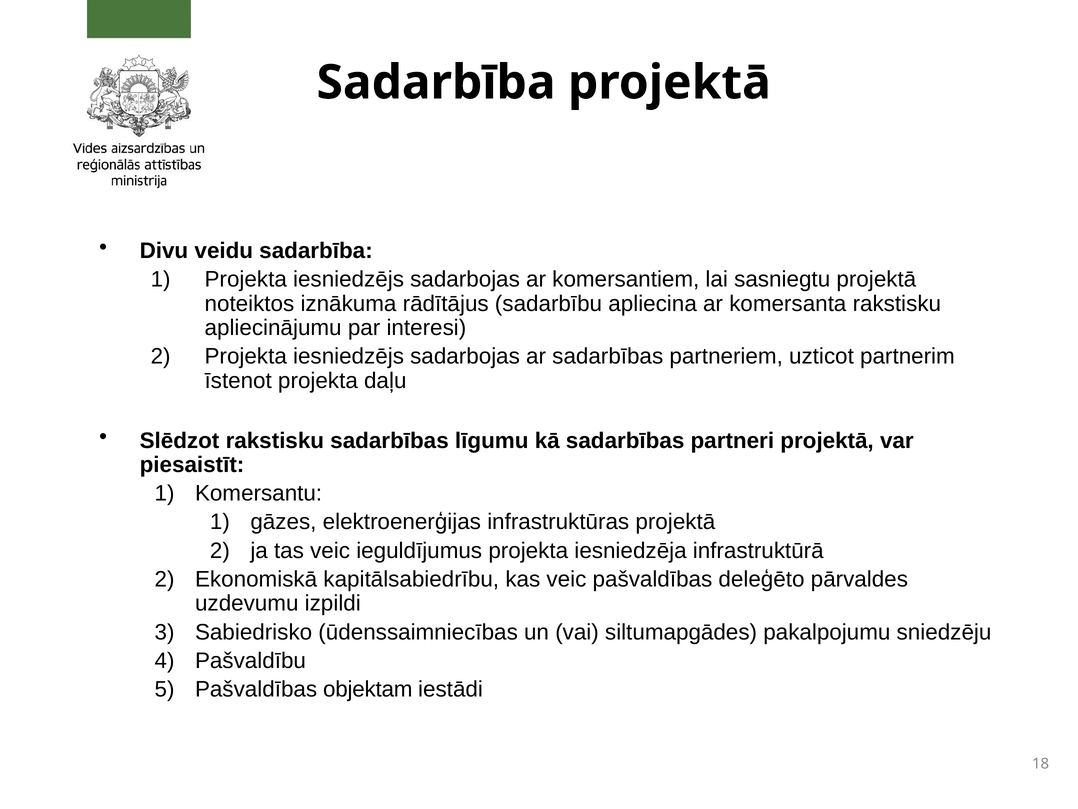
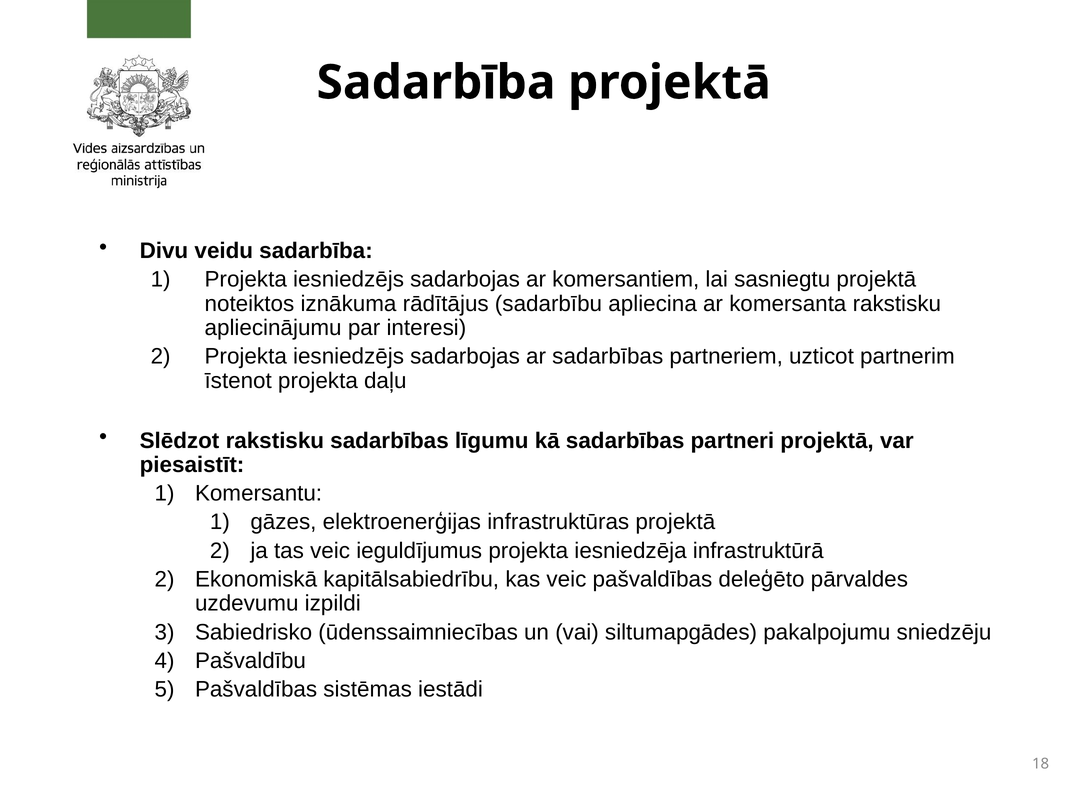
objektam: objektam -> sistēmas (368, 689)
